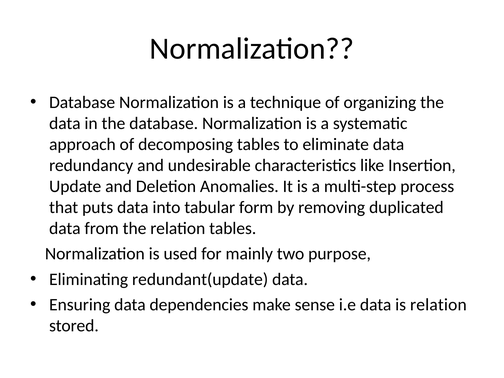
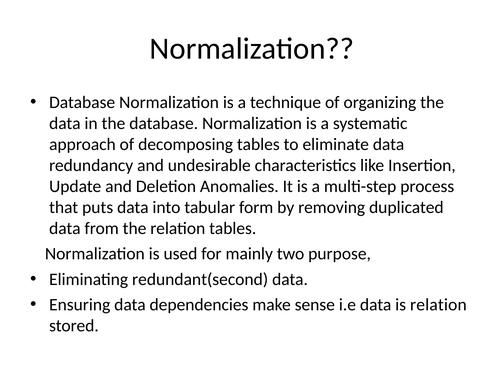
redundant(update: redundant(update -> redundant(second (200, 279)
